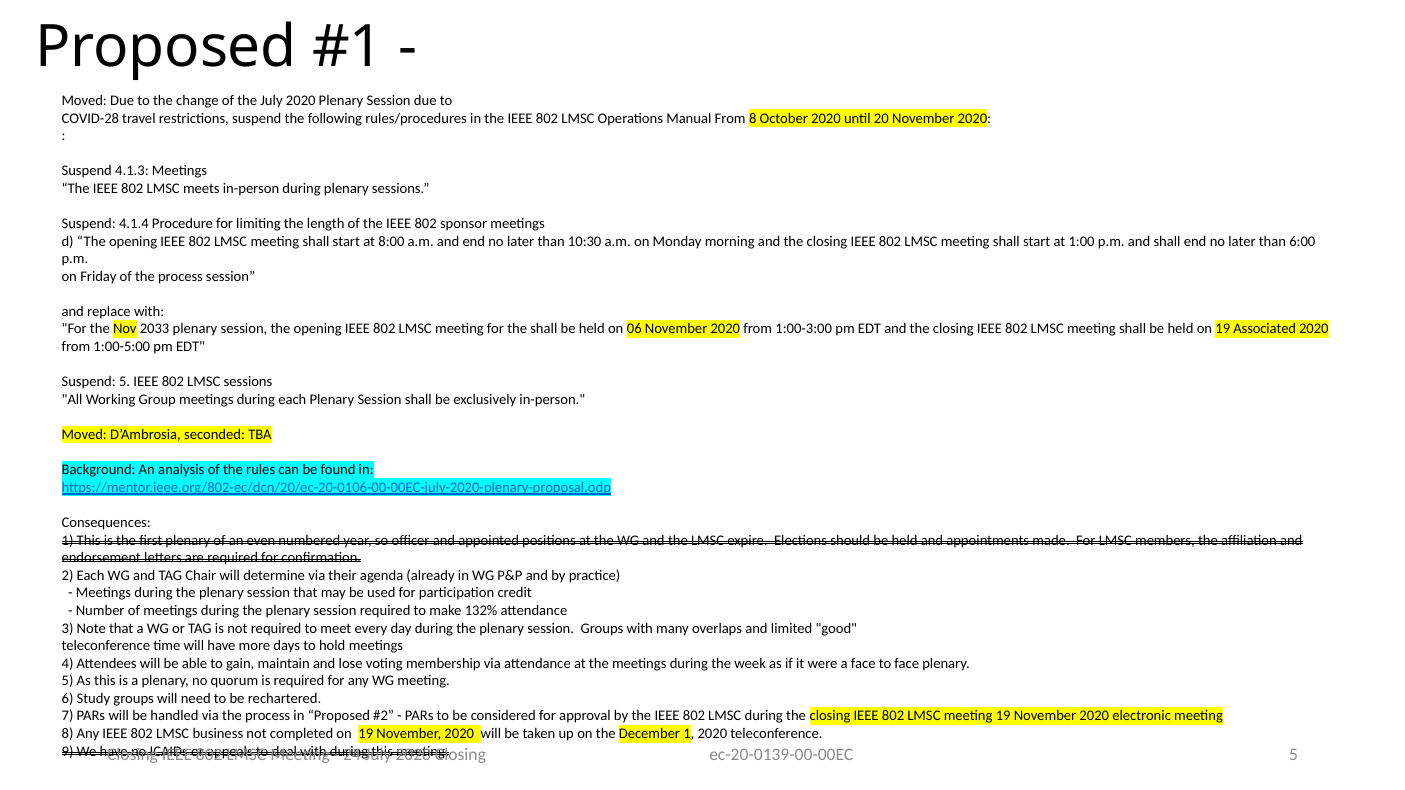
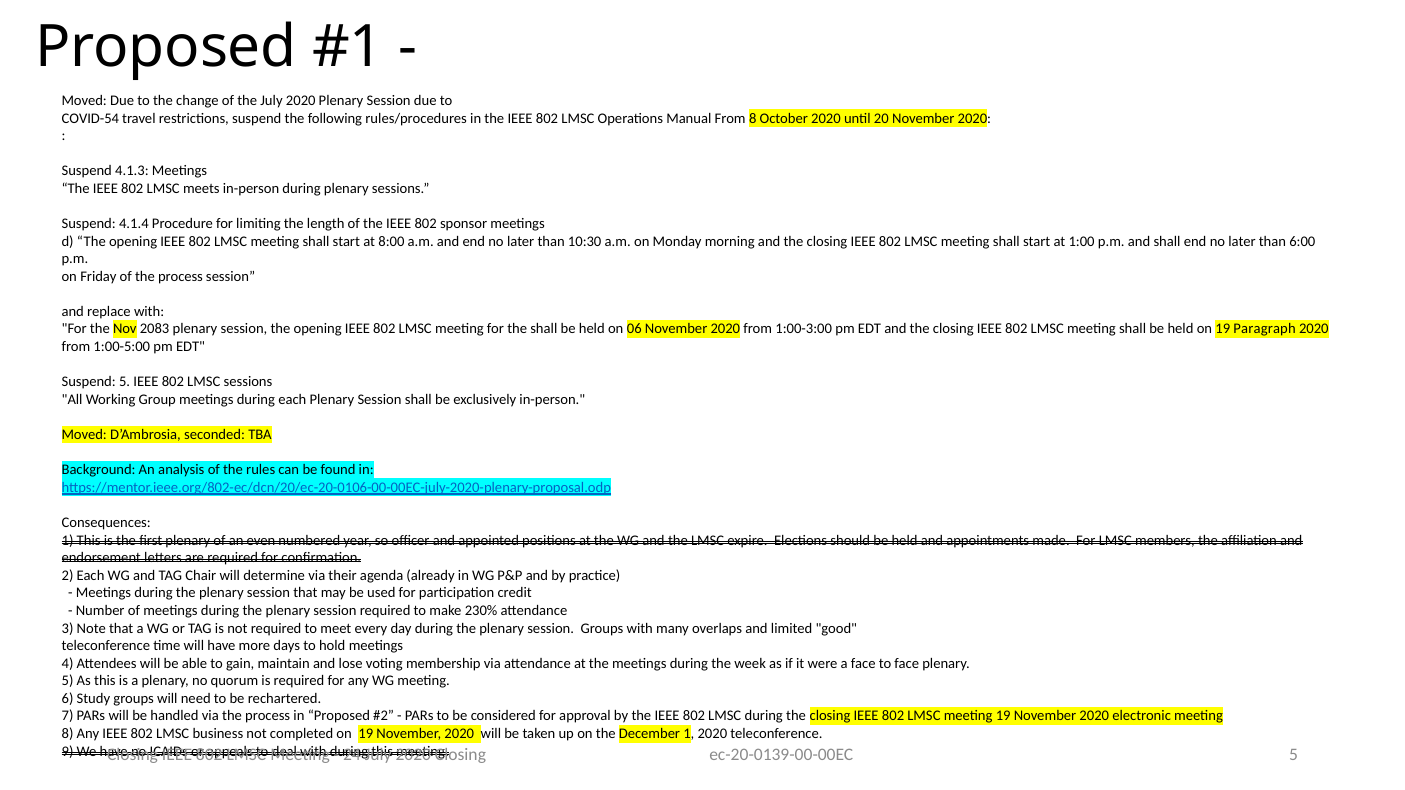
COVID-28: COVID-28 -> COVID-54 (90, 118)
2033: 2033 -> 2083 (155, 329)
Associated: Associated -> Paragraph (1265, 329)
132%: 132% -> 230% (481, 611)
